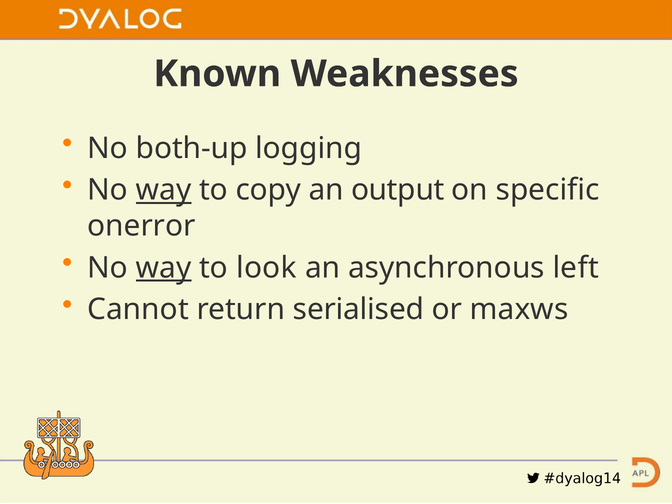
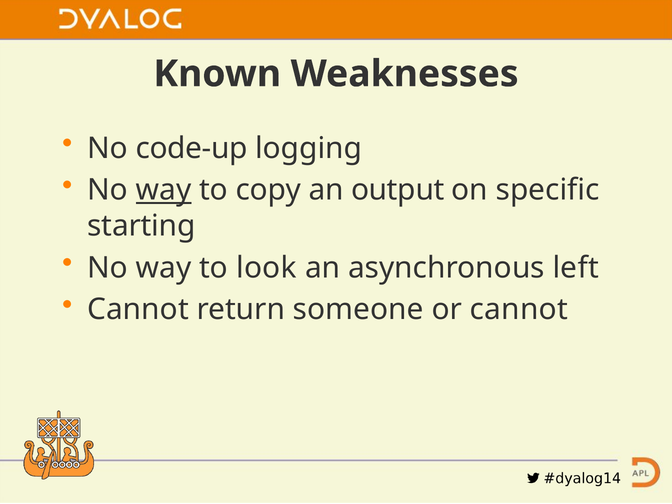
both-up: both-up -> code-up (192, 148)
onerror: onerror -> starting (141, 226)
way underline: present -> none (164, 268)
serialised: serialised -> someone (358, 310)
or maxws: maxws -> cannot (519, 310)
